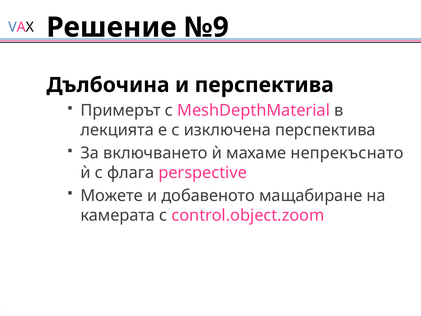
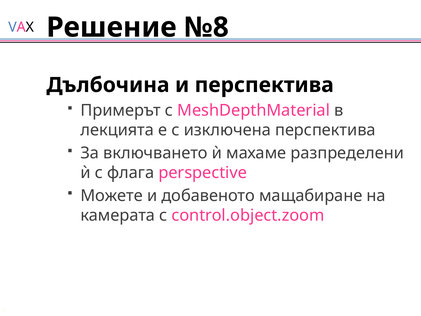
№9: №9 -> №8 (206, 27)
непрекъснато: непрекъснато -> разпределени (347, 153)
